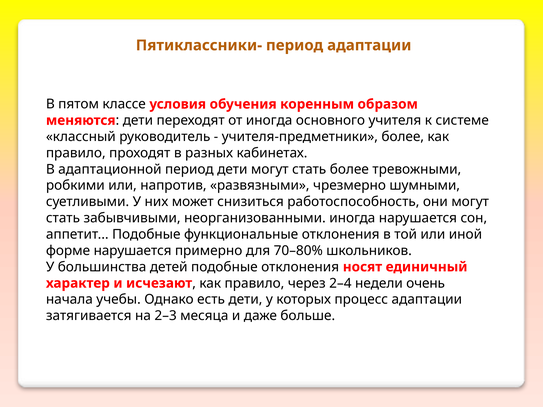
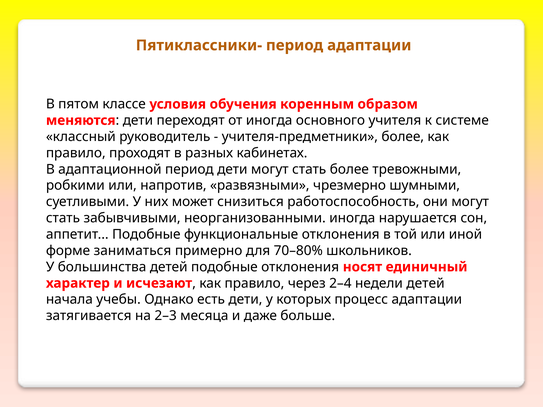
форме нарушается: нарушается -> заниматься (132, 251)
недели очень: очень -> детей (425, 283)
